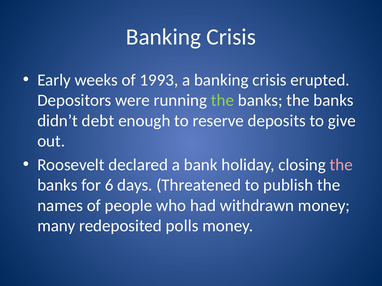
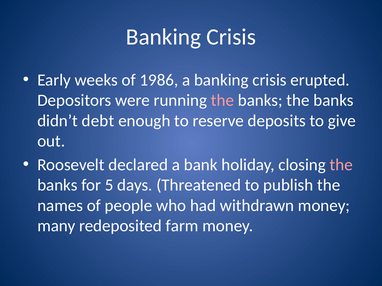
1993: 1993 -> 1986 (159, 80)
the colour: light green -> pink (222, 101)
6: 6 -> 5 (109, 185)
polls: polls -> farm (182, 226)
